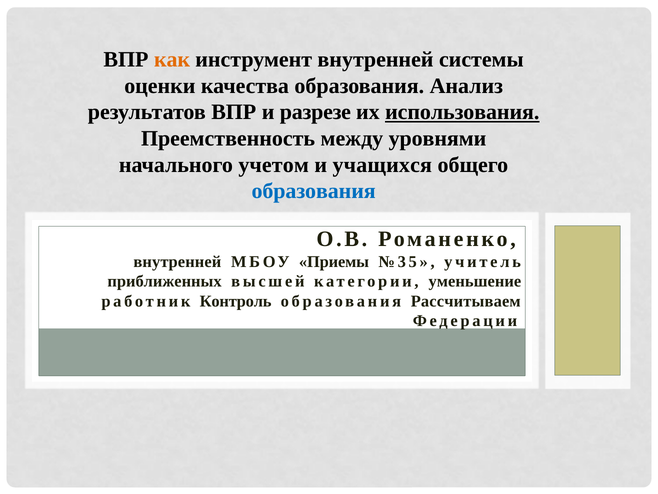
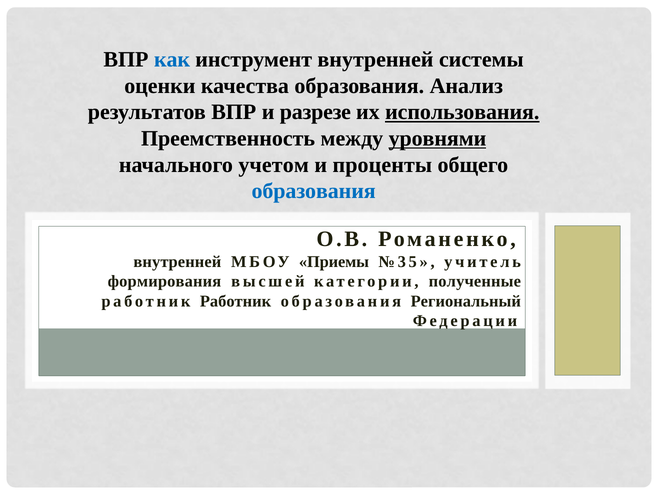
как colour: orange -> blue (172, 59)
уровнями underline: none -> present (437, 138)
учащихся: учащихся -> проценты (382, 165)
приближенных: приближенных -> формирования (164, 281)
уменьшение: уменьшение -> полученные (475, 281)
работник Контроль: Контроль -> Работник (236, 301)
Рассчитываем: Рассчитываем -> Региональный (466, 301)
